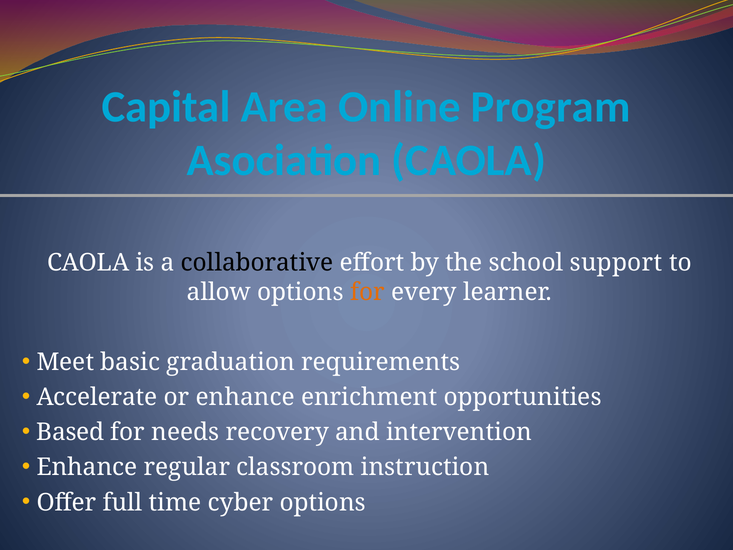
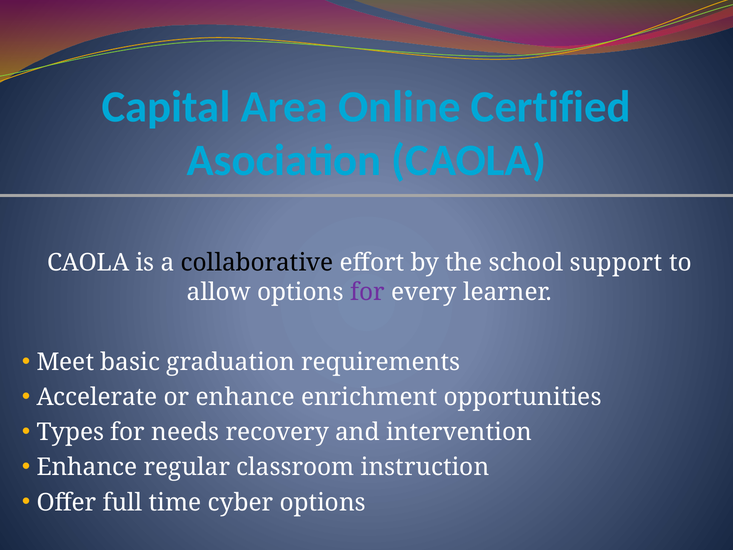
Program: Program -> Certified (551, 107)
for colour: orange -> purple (367, 292)
Based: Based -> Types (70, 432)
